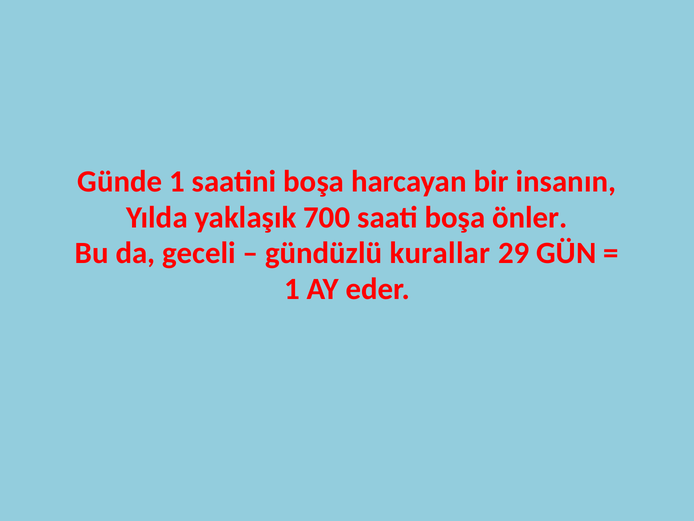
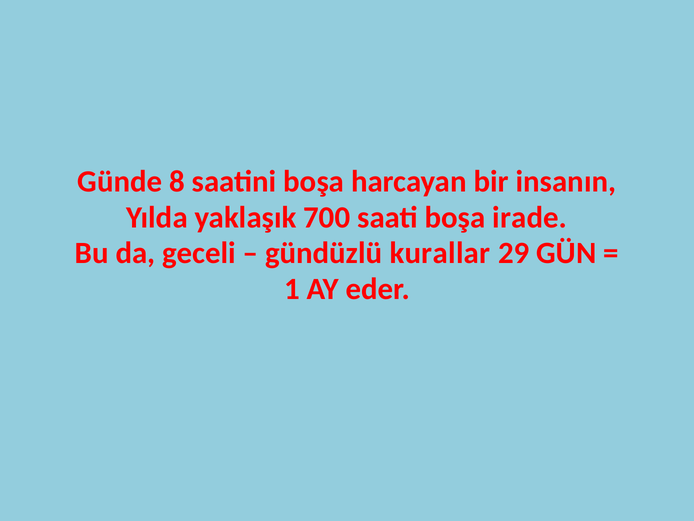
Günde 1: 1 -> 8 (177, 181)
önler: önler -> irade (530, 217)
